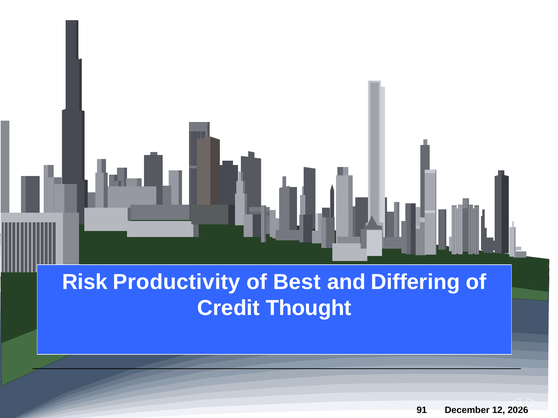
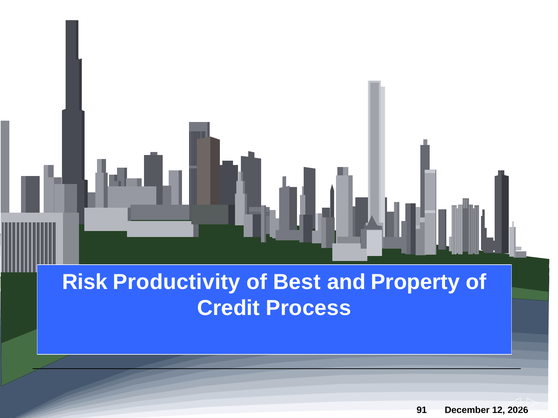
Differing: Differing -> Property (415, 282)
Thought: Thought -> Process (308, 308)
